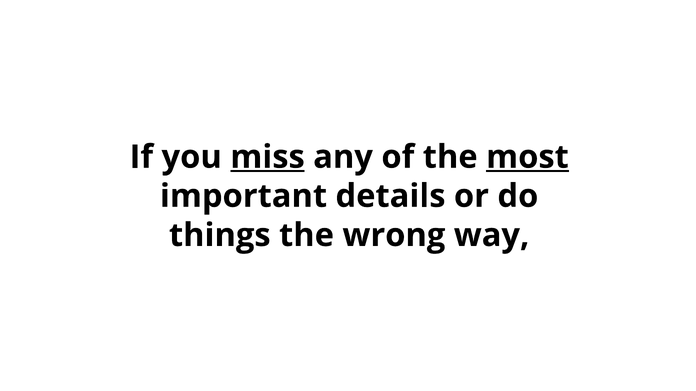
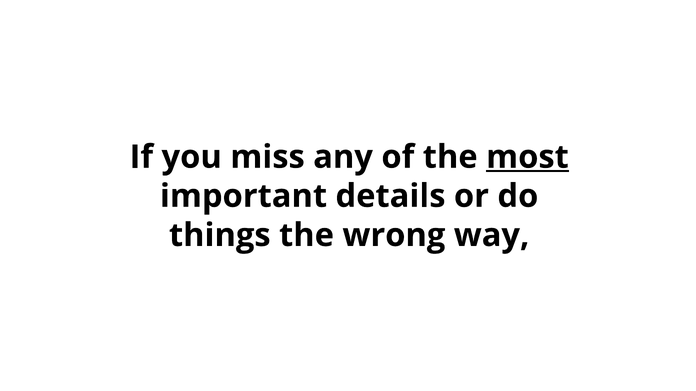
miss underline: present -> none (268, 157)
